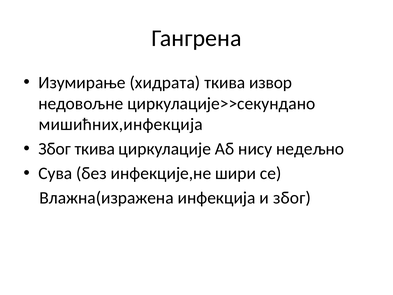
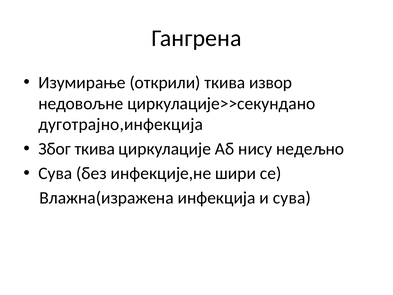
хидрата: хидрата -> открили (165, 82)
мишићних,инфекција: мишићних,инфекција -> дуготрајно,инфекција (121, 124)
и због: због -> сува (292, 198)
